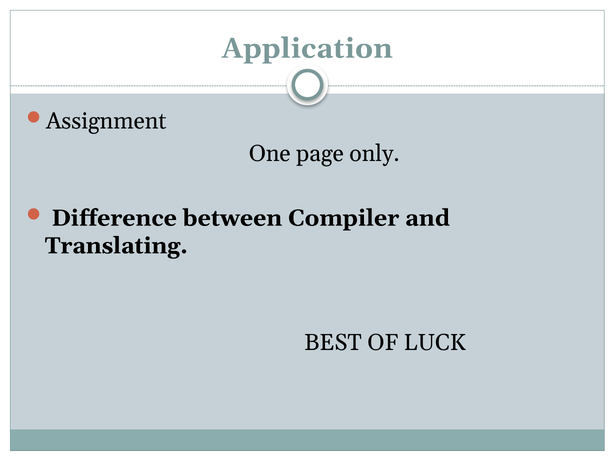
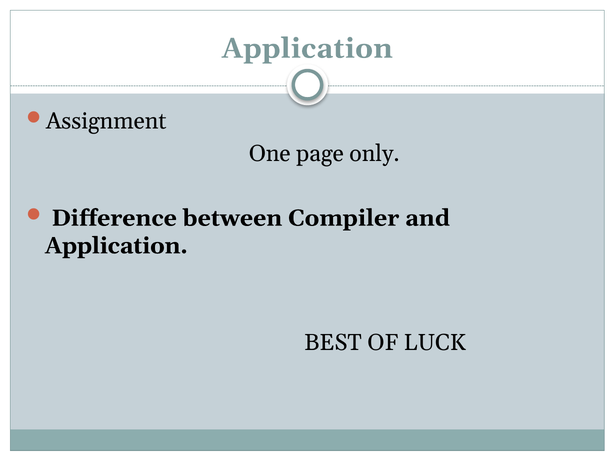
Translating: Translating -> Application (116, 246)
